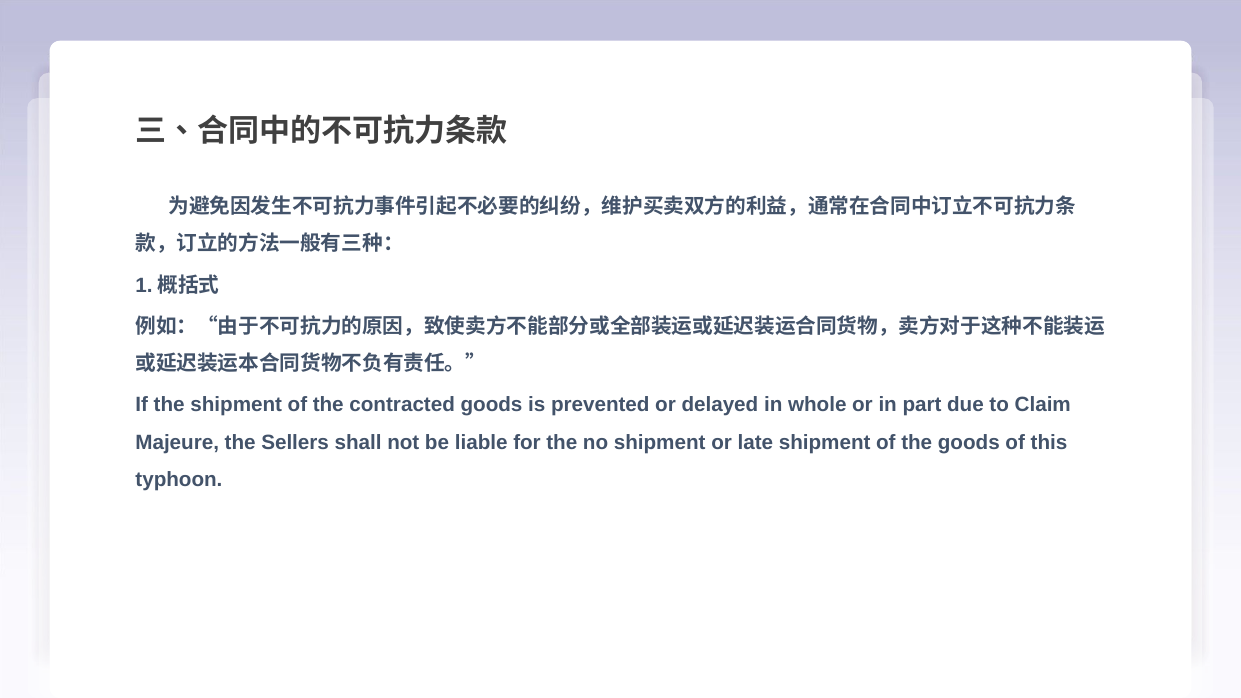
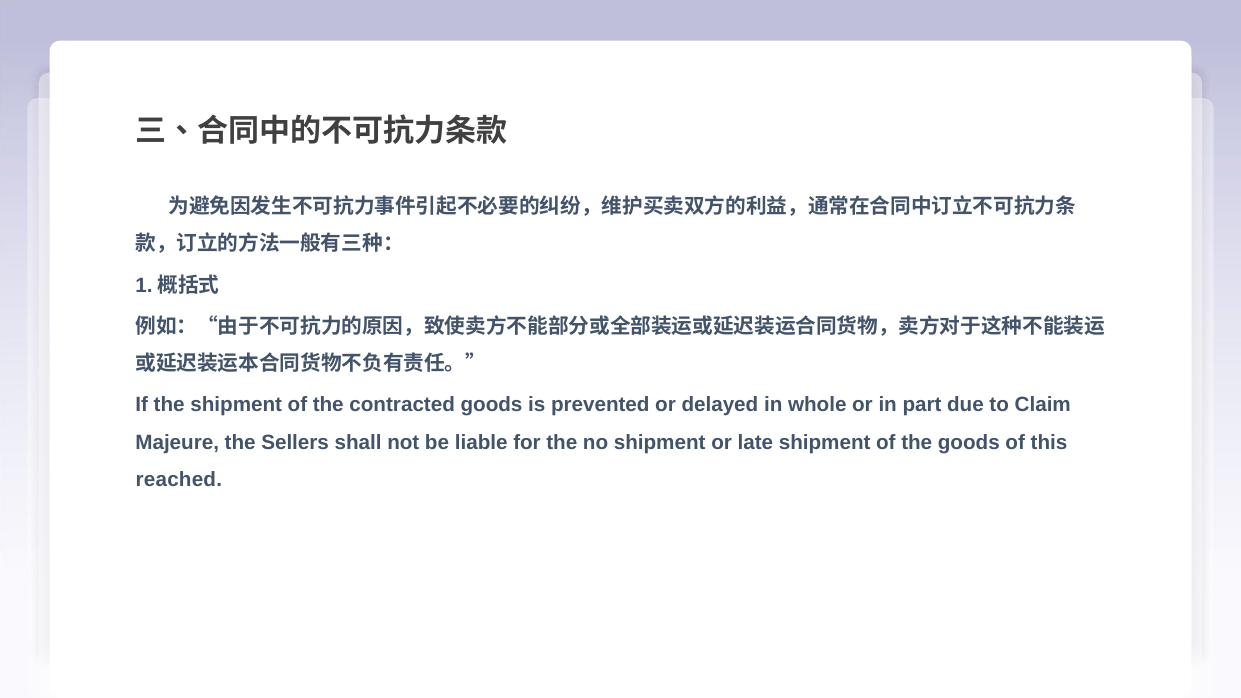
typhoon: typhoon -> reached (179, 479)
